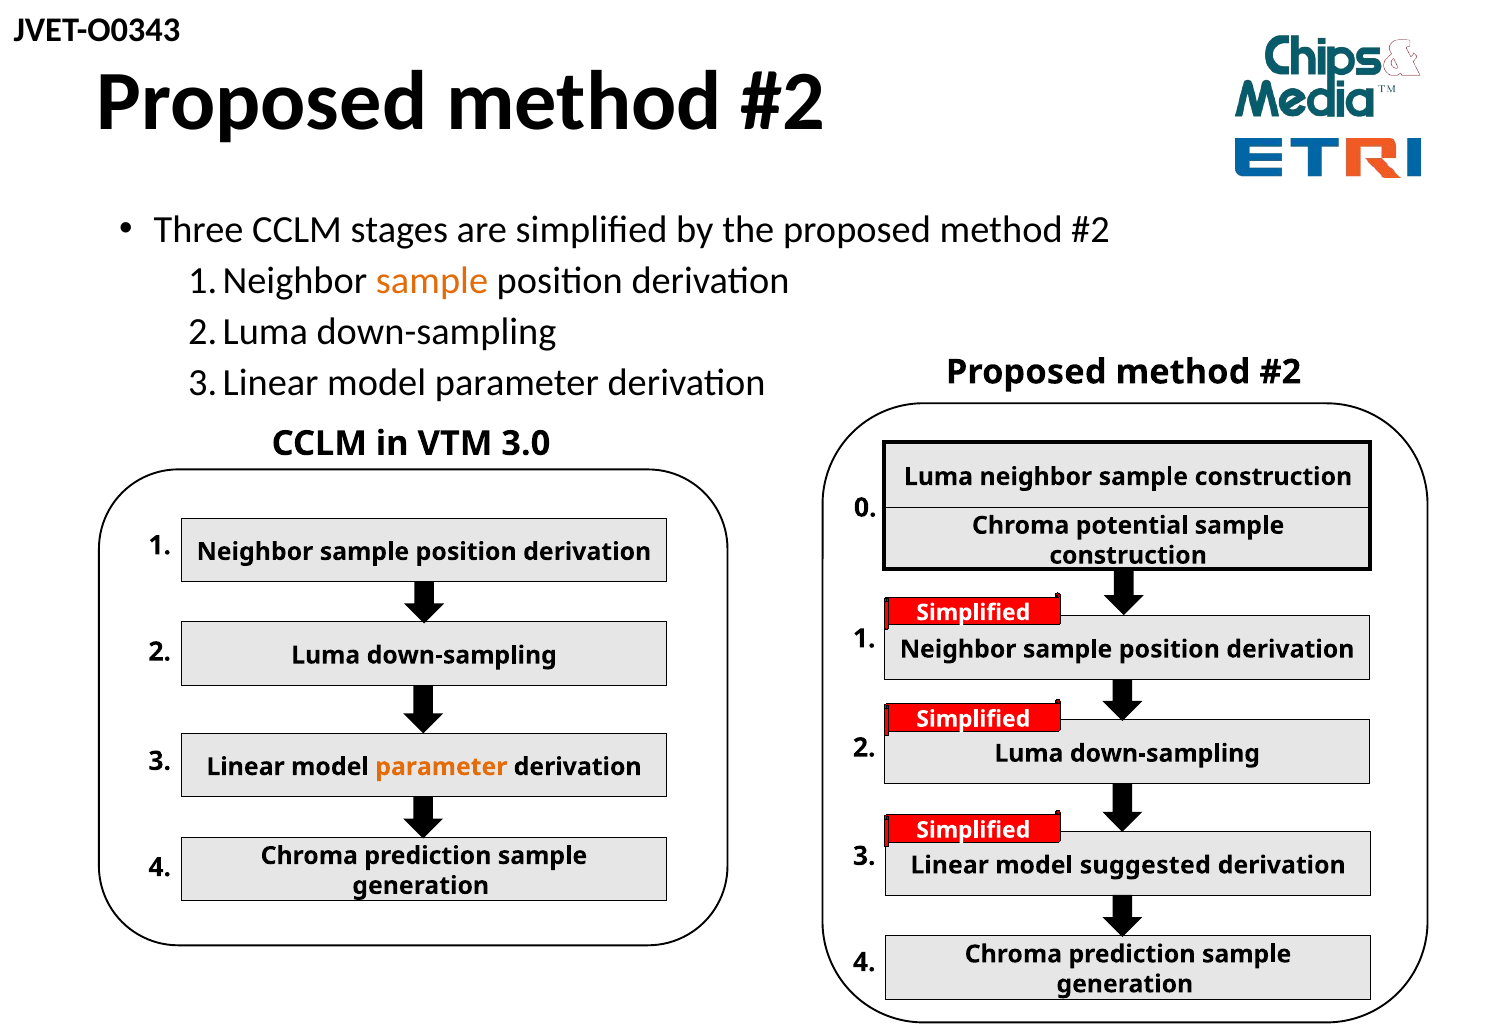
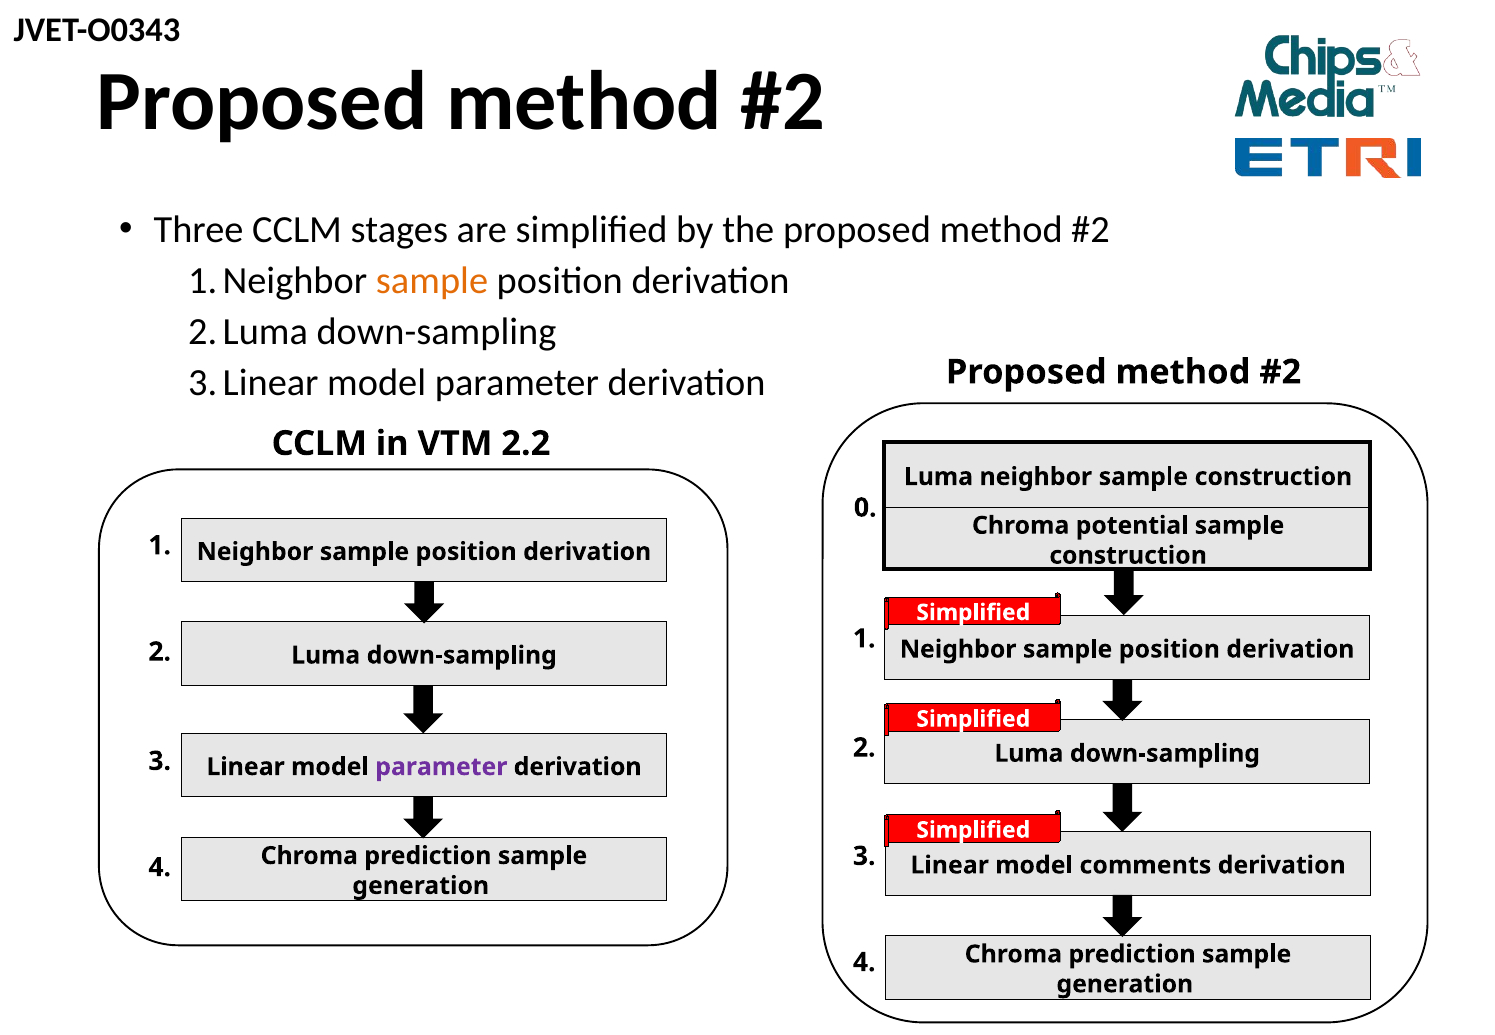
3.0: 3.0 -> 2.2 (526, 444)
parameter colour: orange -> purple (441, 767)
suggested: suggested -> comments (1145, 865)
